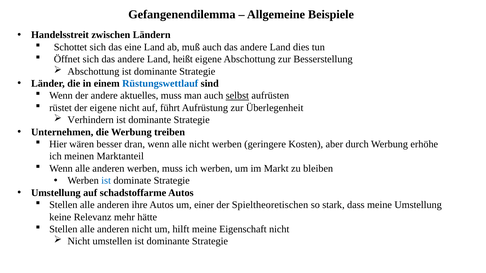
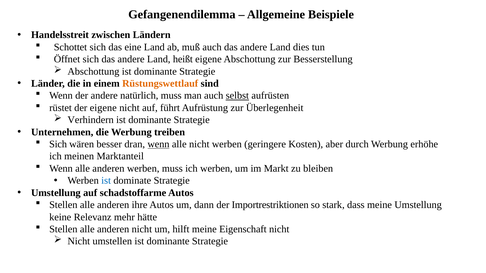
Rüstungswettlauf colour: blue -> orange (160, 84)
aktuelles: aktuelles -> natürlich (139, 96)
Hier: Hier -> Sich (58, 144)
wenn underline: none -> present (158, 144)
einer: einer -> dann (204, 205)
Spieltheoretischen: Spieltheoretischen -> Importrestriktionen (270, 205)
